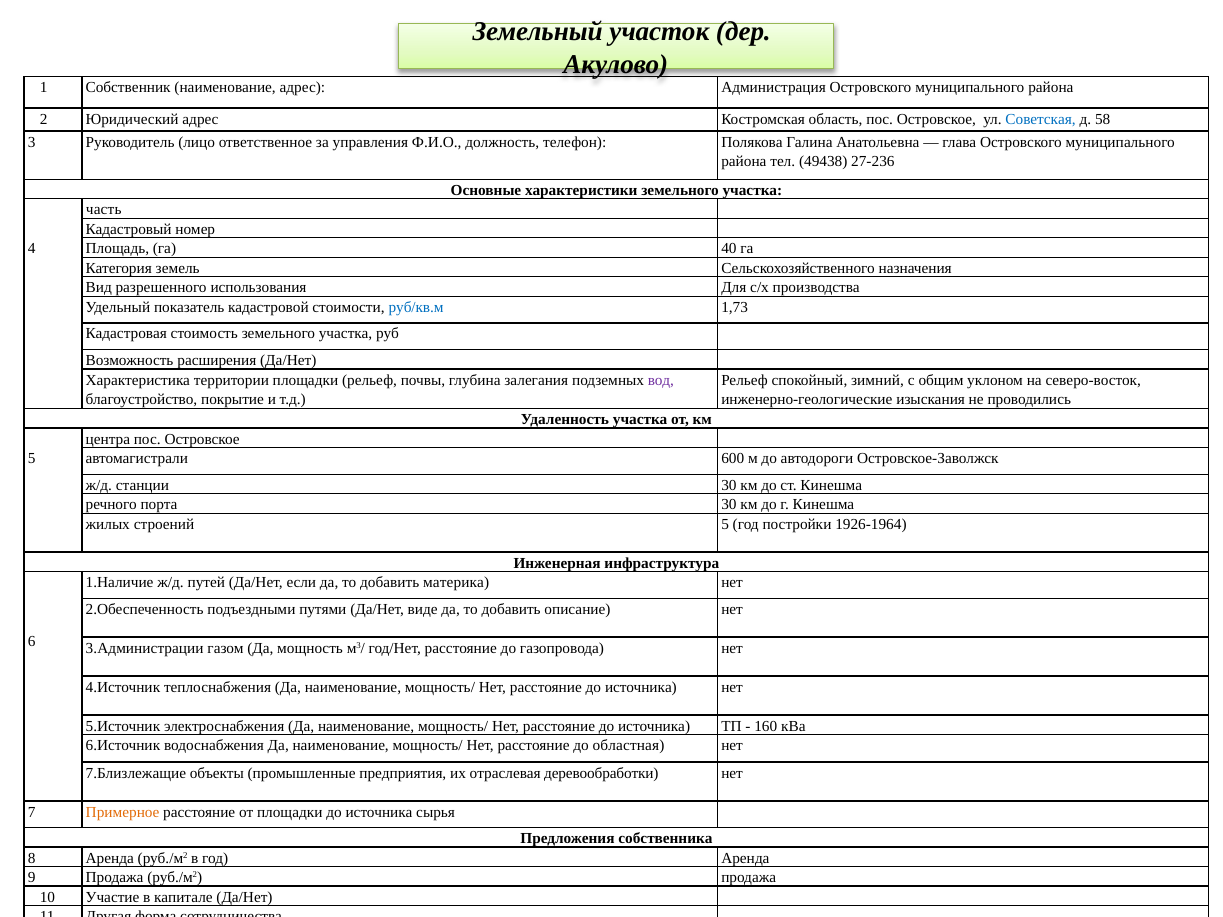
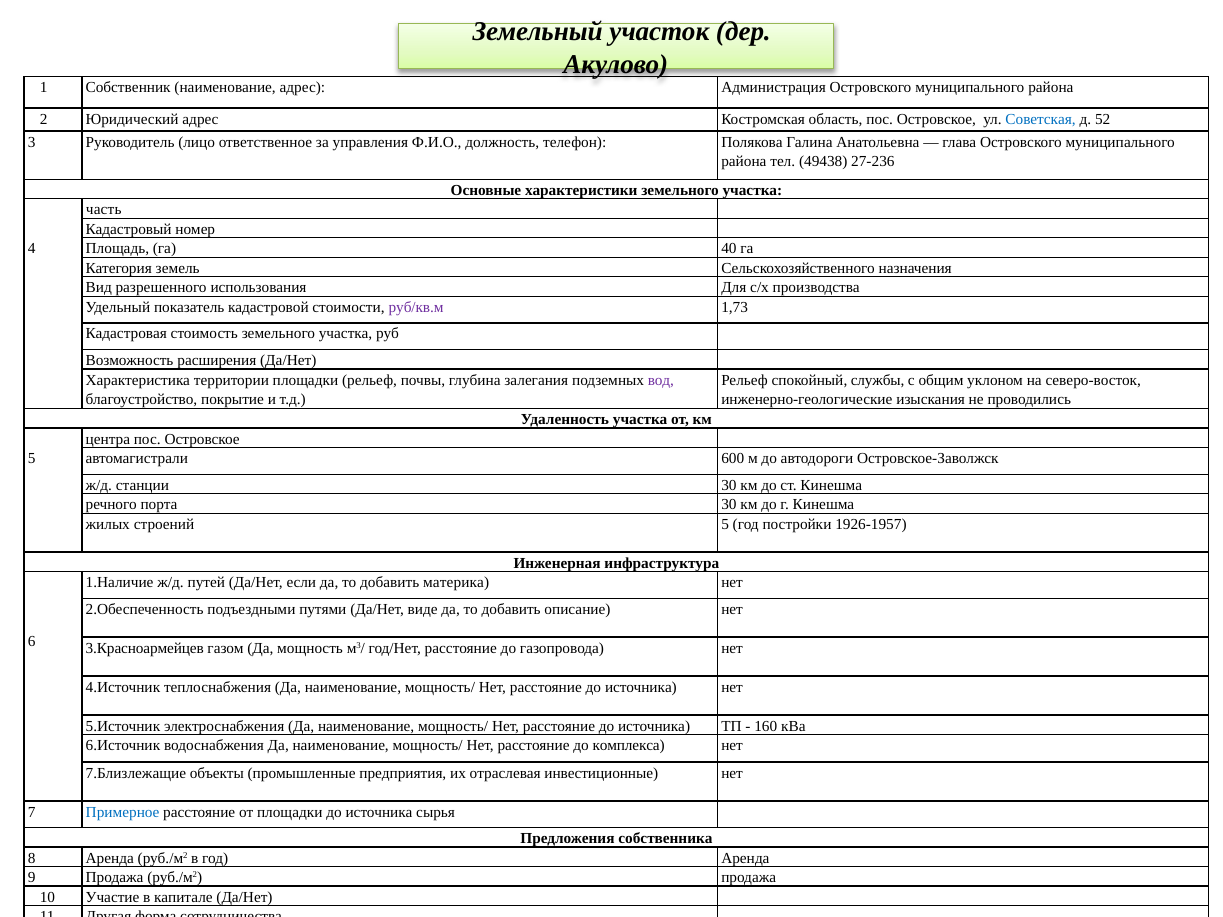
58: 58 -> 52 (1103, 119)
руб/кв.м colour: blue -> purple (416, 307)
зимний: зимний -> службы (878, 380)
1926-1964: 1926-1964 -> 1926-1957 (871, 524)
3.Администрации: 3.Администрации -> 3.Красноармейцев (145, 648)
областная: областная -> комплекса (629, 746)
деревообработки: деревообработки -> инвестиционные (601, 773)
Примерное colour: orange -> blue (123, 812)
